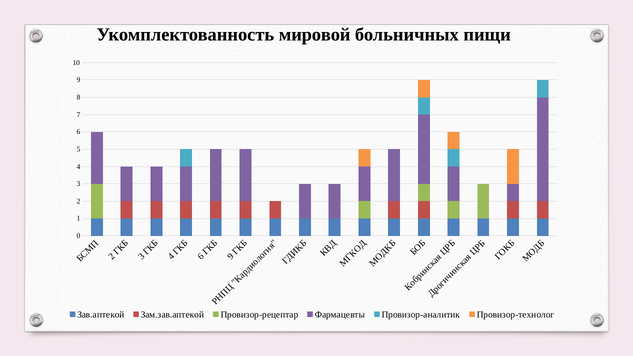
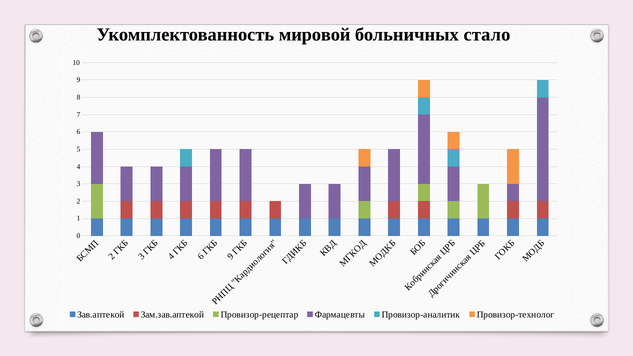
пищи: пищи -> стало (487, 35)
